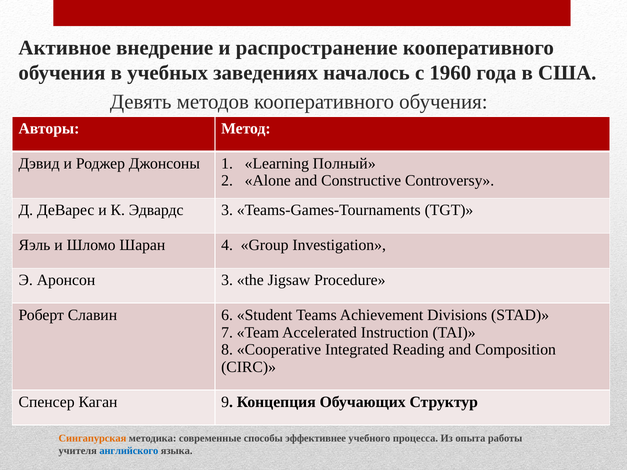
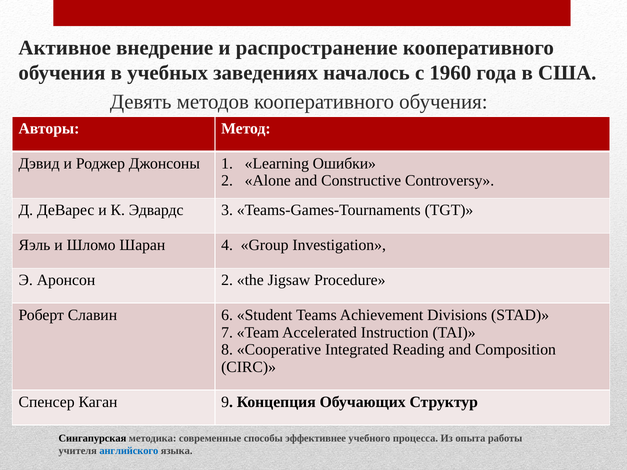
Полный: Полный -> Ошибки (344, 163)
Аронсон 3: 3 -> 2 (227, 280)
Сингапурская colour: orange -> black (92, 438)
